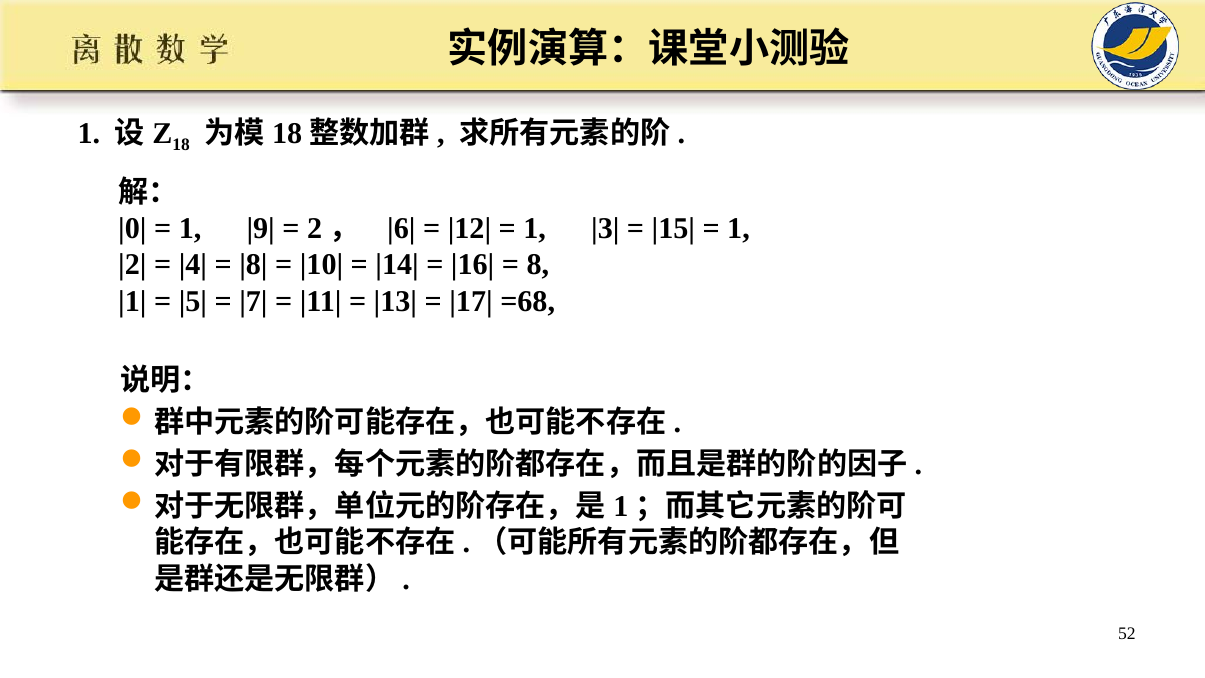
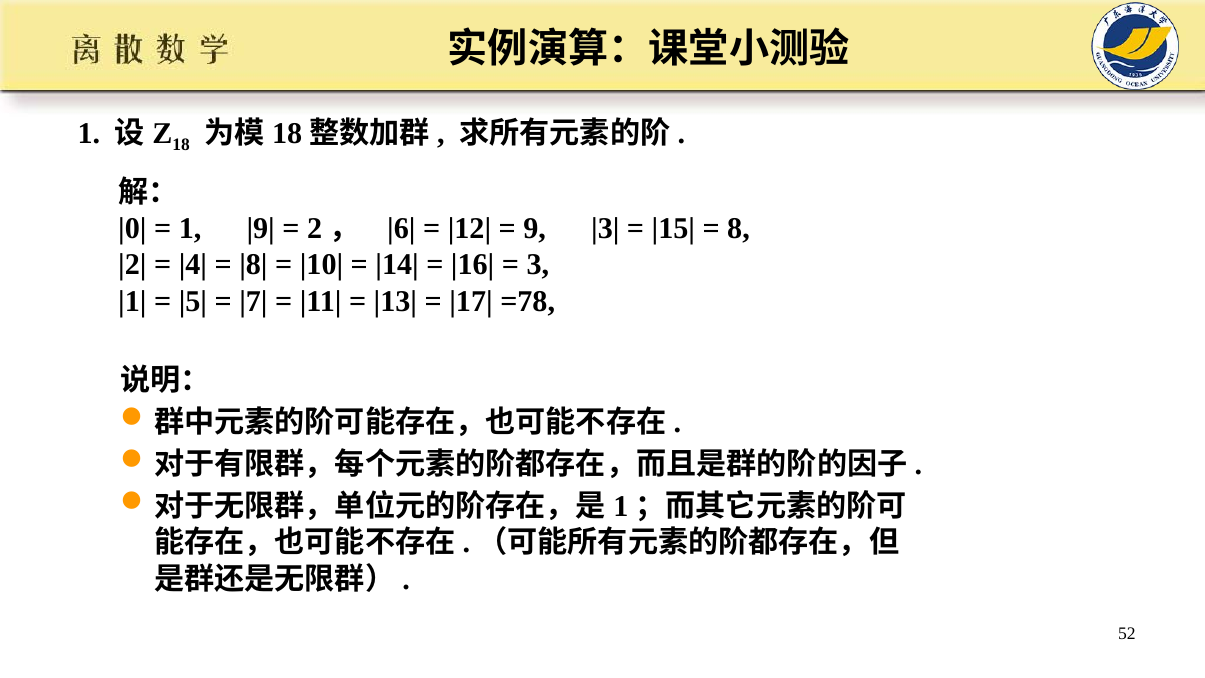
1: 1 -> 9 (535, 229)
1: 1 -> 8 (739, 229)
8: 8 -> 3 (538, 265)
=68: =68 -> =78 (528, 301)
